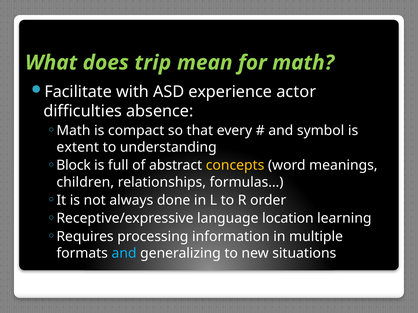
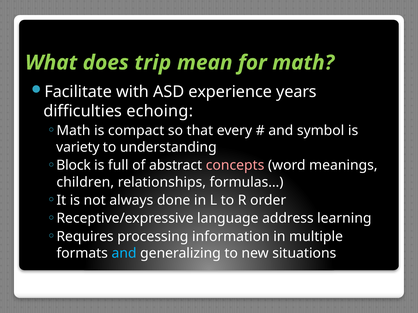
actor: actor -> years (297, 92)
absence: absence -> echoing (160, 111)
extent: extent -> variety (78, 147)
concepts colour: yellow -> pink (235, 166)
location: location -> address (288, 219)
